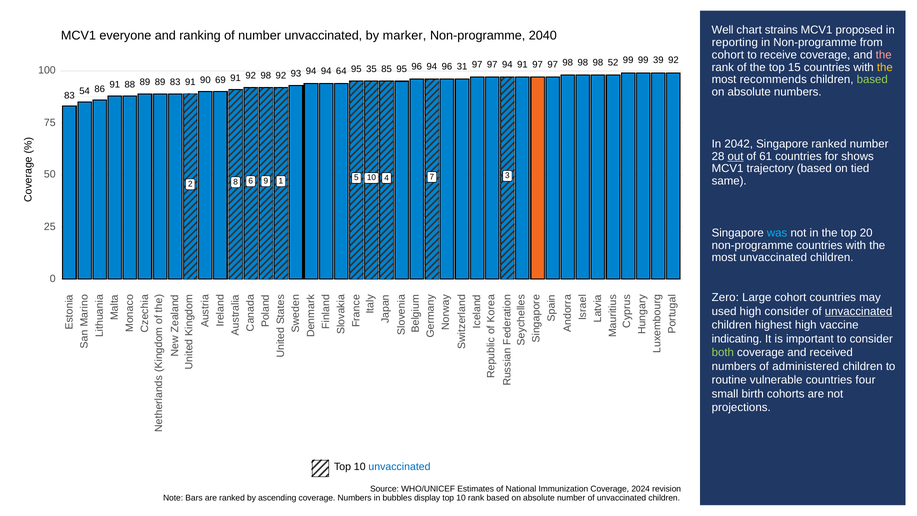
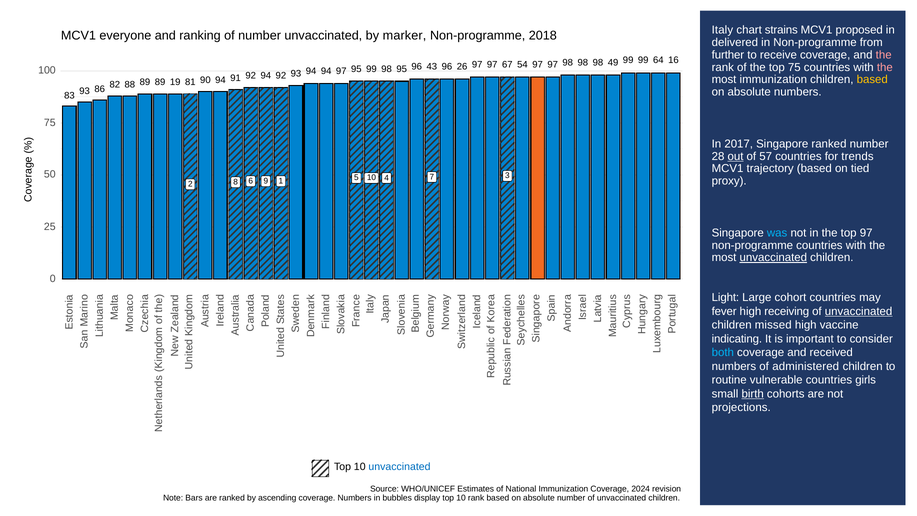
Well: Well -> Italy (722, 30)
2040: 2040 -> 2018 (543, 35)
reporting: reporting -> delivered (735, 43)
cohort: cohort -> further (728, 55)
39: 39 -> 64 (658, 60)
98 92: 92 -> 16 (673, 60)
97 91: 91 -> 54 (522, 65)
52: 52 -> 49 (613, 62)
top 15: 15 -> 75 (794, 67)
the colour: yellow -> pink (885, 67)
31: 31 -> 26 (462, 67)
96 94: 94 -> 67 (507, 65)
95 35: 35 -> 99 (371, 69)
95 94: 94 -> 43 (432, 67)
94 85: 85 -> 98 (387, 69)
92 98: 98 -> 94 (266, 76)
94 64: 64 -> 97 (341, 71)
most recommends: recommends -> immunization (773, 80)
based colour: light green -> yellow (872, 80)
89 83: 83 -> 19 (175, 82)
90 69: 69 -> 94 (220, 80)
83 54: 54 -> 93 (85, 91)
86 91: 91 -> 82 (115, 85)
88 91: 91 -> 81 (190, 82)
2042: 2042 -> 2017 (739, 144)
61: 61 -> 57 (766, 156)
shows: shows -> trends (858, 156)
same: same -> proxy (729, 181)
top 20: 20 -> 97 (866, 233)
unvaccinated underline: none -> present (773, 258)
Zero: Zero -> Light (725, 297)
used: used -> fever (724, 311)
high consider: consider -> receiving (787, 311)
highest: highest -> missed (773, 325)
both colour: light green -> light blue (723, 352)
four: four -> girls (866, 380)
birth underline: none -> present (753, 394)
